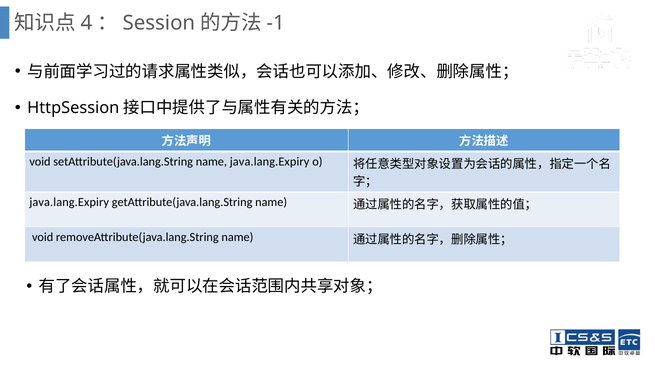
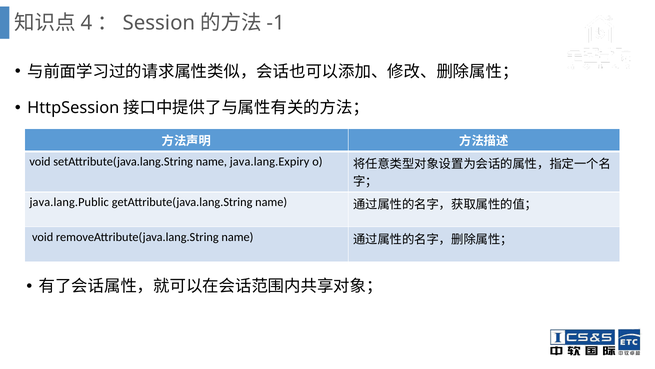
java.lang.Expiry: java.lang.Expiry -> java.lang.Public (69, 202)
